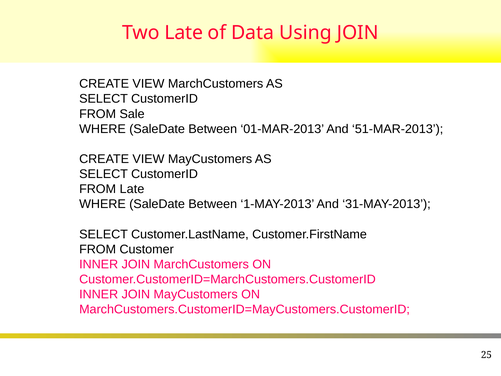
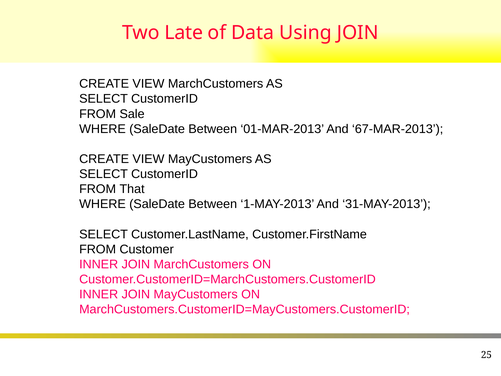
51-MAR-2013: 51-MAR-2013 -> 67-MAR-2013 (398, 129)
FROM Late: Late -> That (132, 189)
